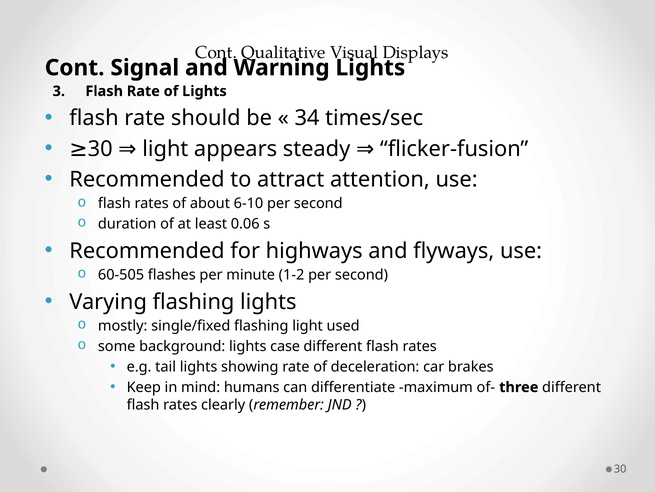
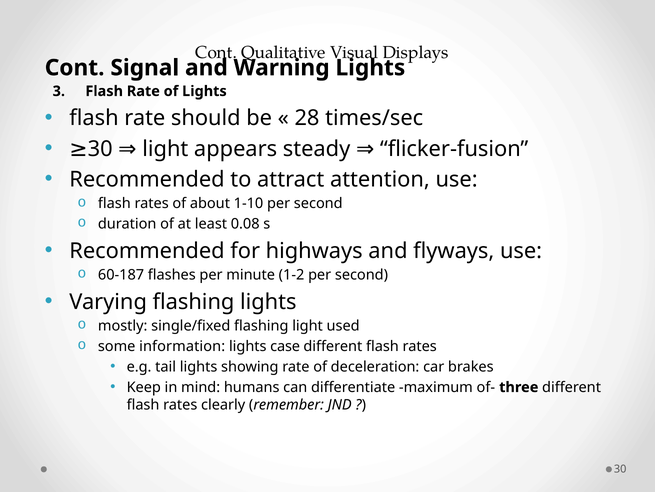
34: 34 -> 28 (307, 118)
6-10: 6-10 -> 1-10 (249, 203)
0.06: 0.06 -> 0.08 (245, 224)
60-505: 60-505 -> 60-187 (121, 275)
background: background -> information (182, 346)
